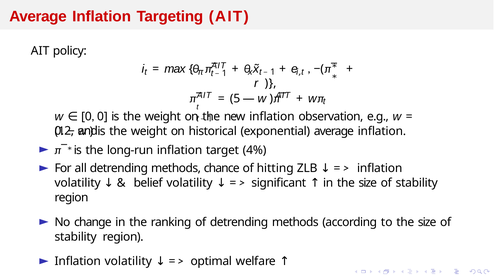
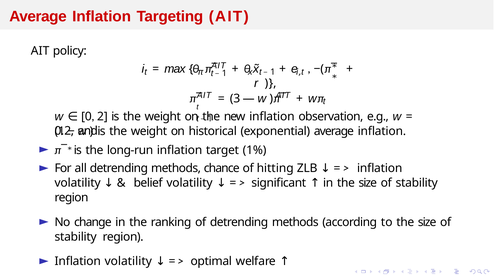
5: 5 -> 3 (235, 98)
0 0: 0 -> 2 (102, 116)
4%: 4% -> 1% (255, 150)
